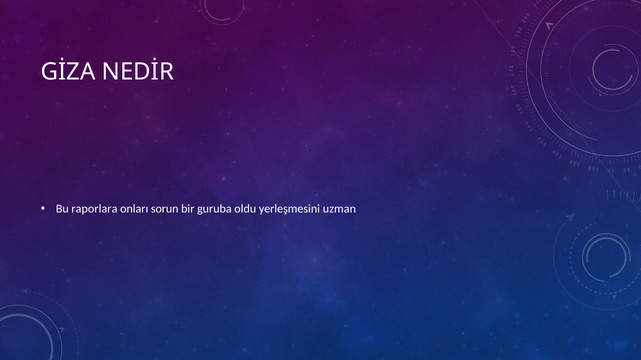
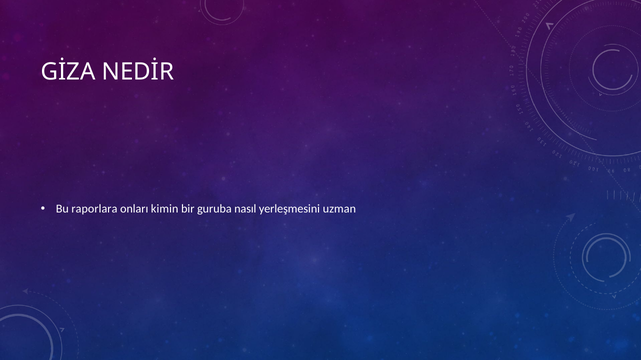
sorun: sorun -> kimin (165, 209)
oldu: oldu -> nasıl (245, 209)
